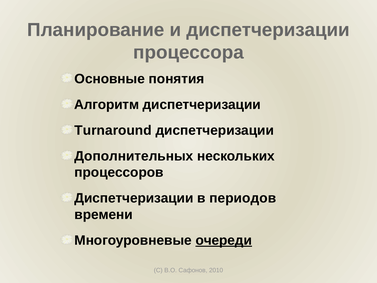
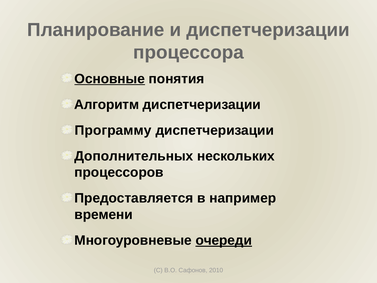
Основные underline: none -> present (110, 79)
Turnaround: Turnaround -> Программу (113, 130)
Диспетчеризации: Диспетчеризации -> Предоставляется (134, 198)
периодов: периодов -> например (243, 198)
